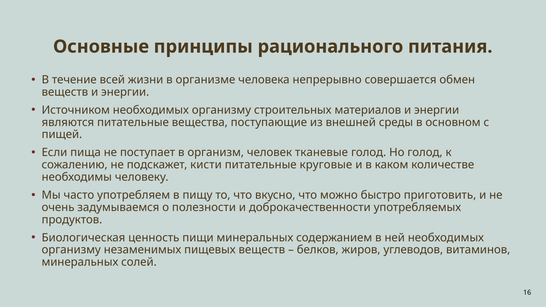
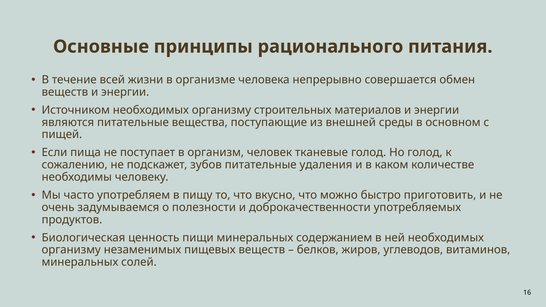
кисти: кисти -> зубов (206, 165)
круговые: круговые -> удаления (326, 165)
